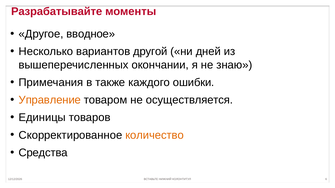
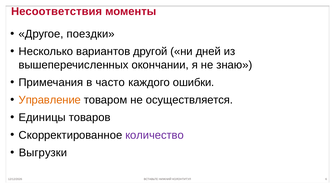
Разрабатывайте: Разрабатывайте -> Несоответствия (57, 12)
вводное: вводное -> поездки (91, 34)
также: также -> часто (110, 83)
количество colour: orange -> purple (155, 135)
Средства: Средства -> Выгрузки (43, 153)
